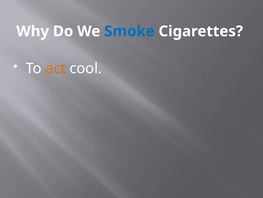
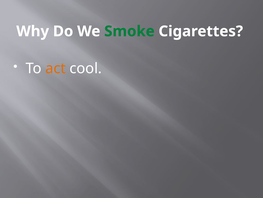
Smoke colour: blue -> green (129, 31)
